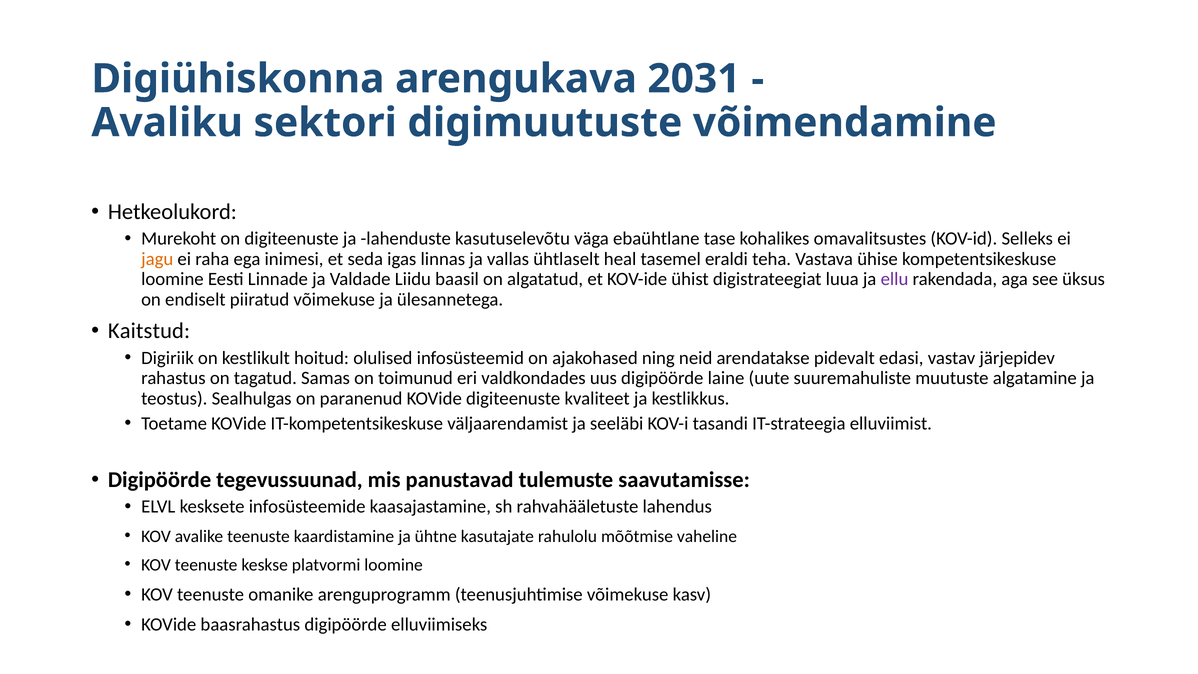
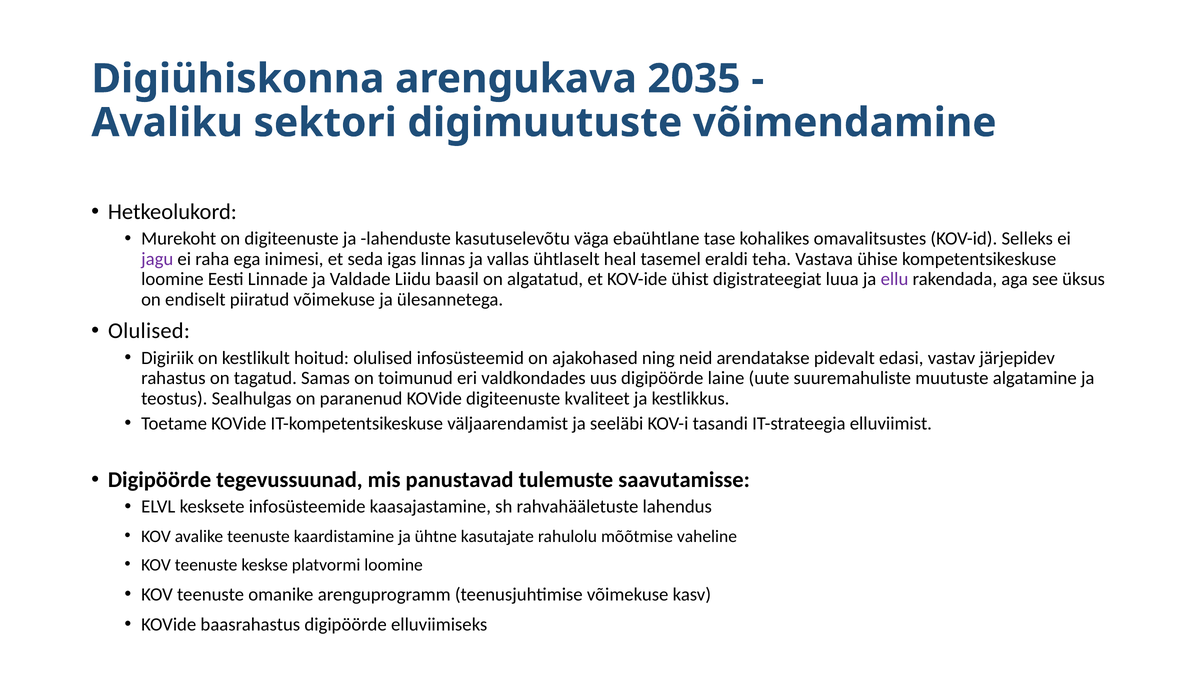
2031: 2031 -> 2035 (694, 79)
jagu colour: orange -> purple (157, 259)
Kaitstud: Kaitstud -> Olulised (149, 331)
